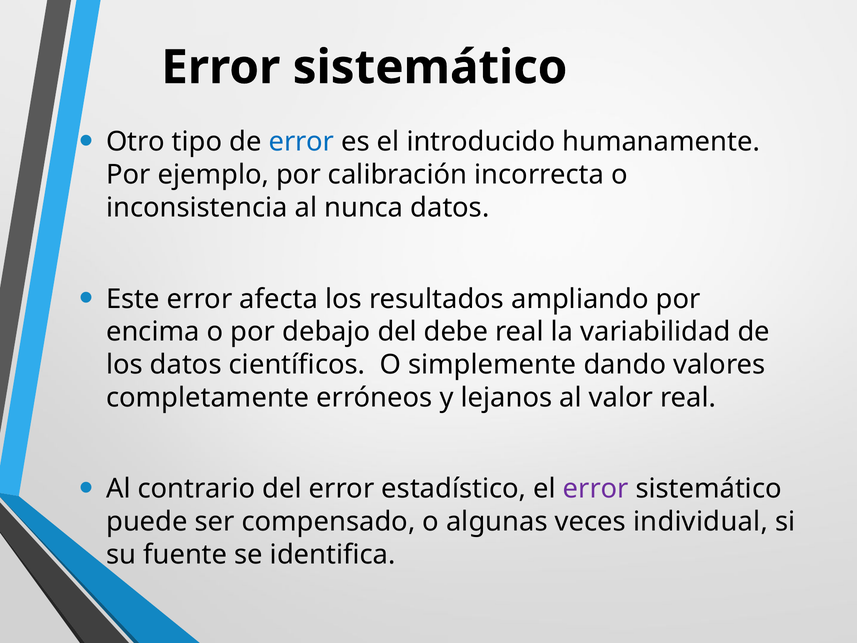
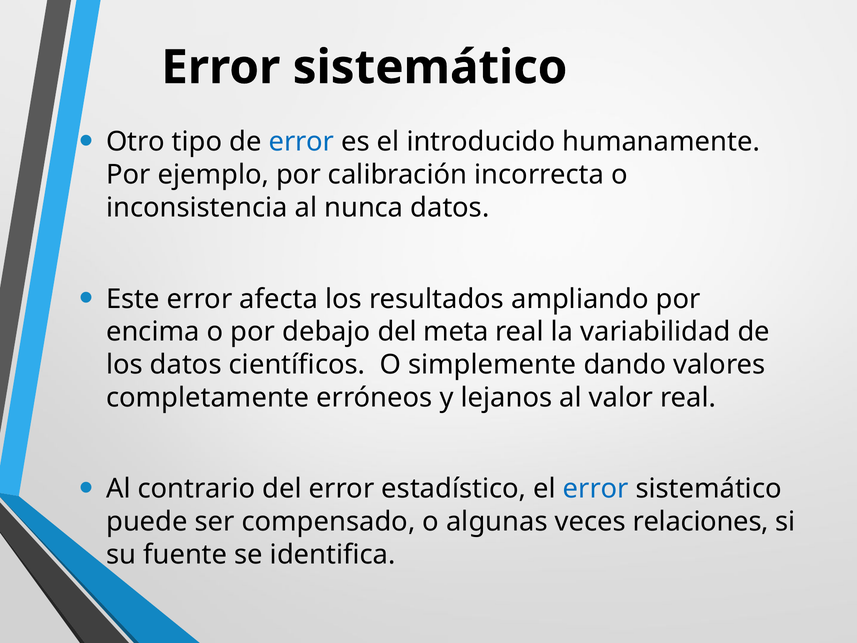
debe: debe -> meta (456, 332)
error colour: purple -> blue (596, 489)
individual: individual -> relaciones (701, 522)
